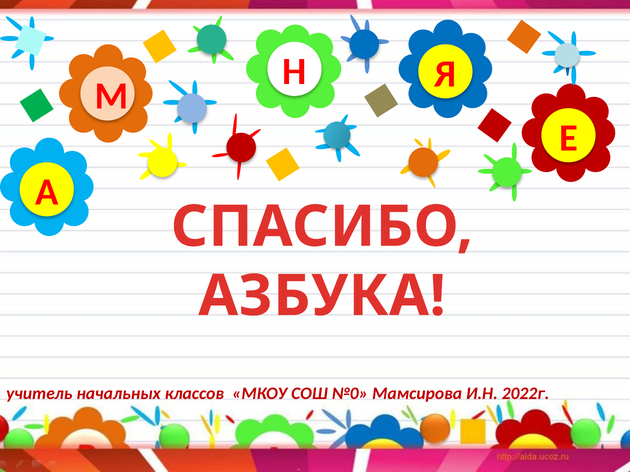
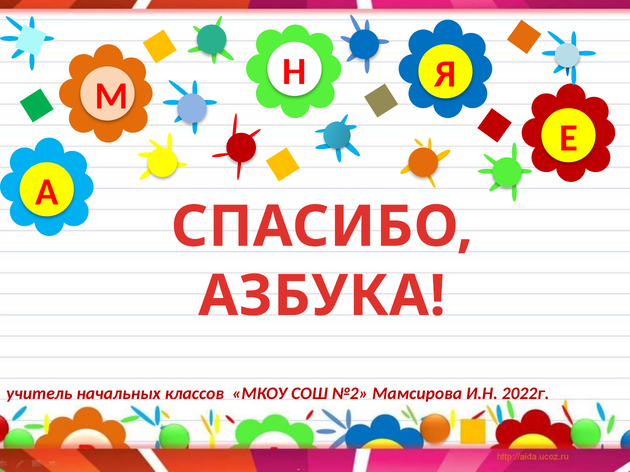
№0: №0 -> №2 (350, 394)
